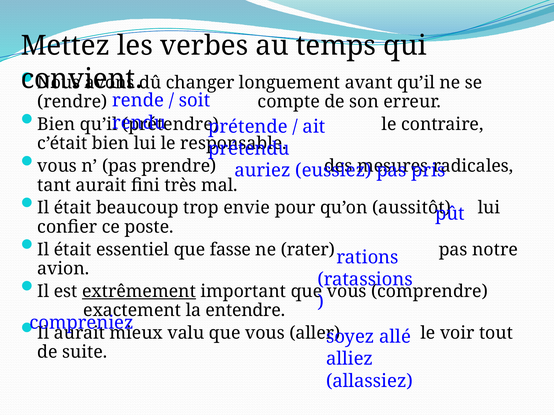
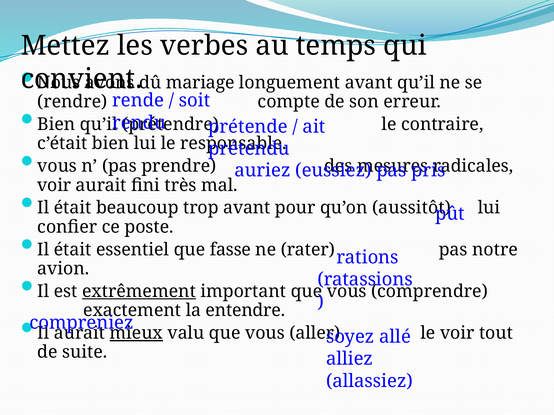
changer: changer -> mariage (200, 83)
tant: tant -> voir (54, 185)
trop envie: envie -> avant (247, 208)
mieux underline: none -> present (136, 333)
